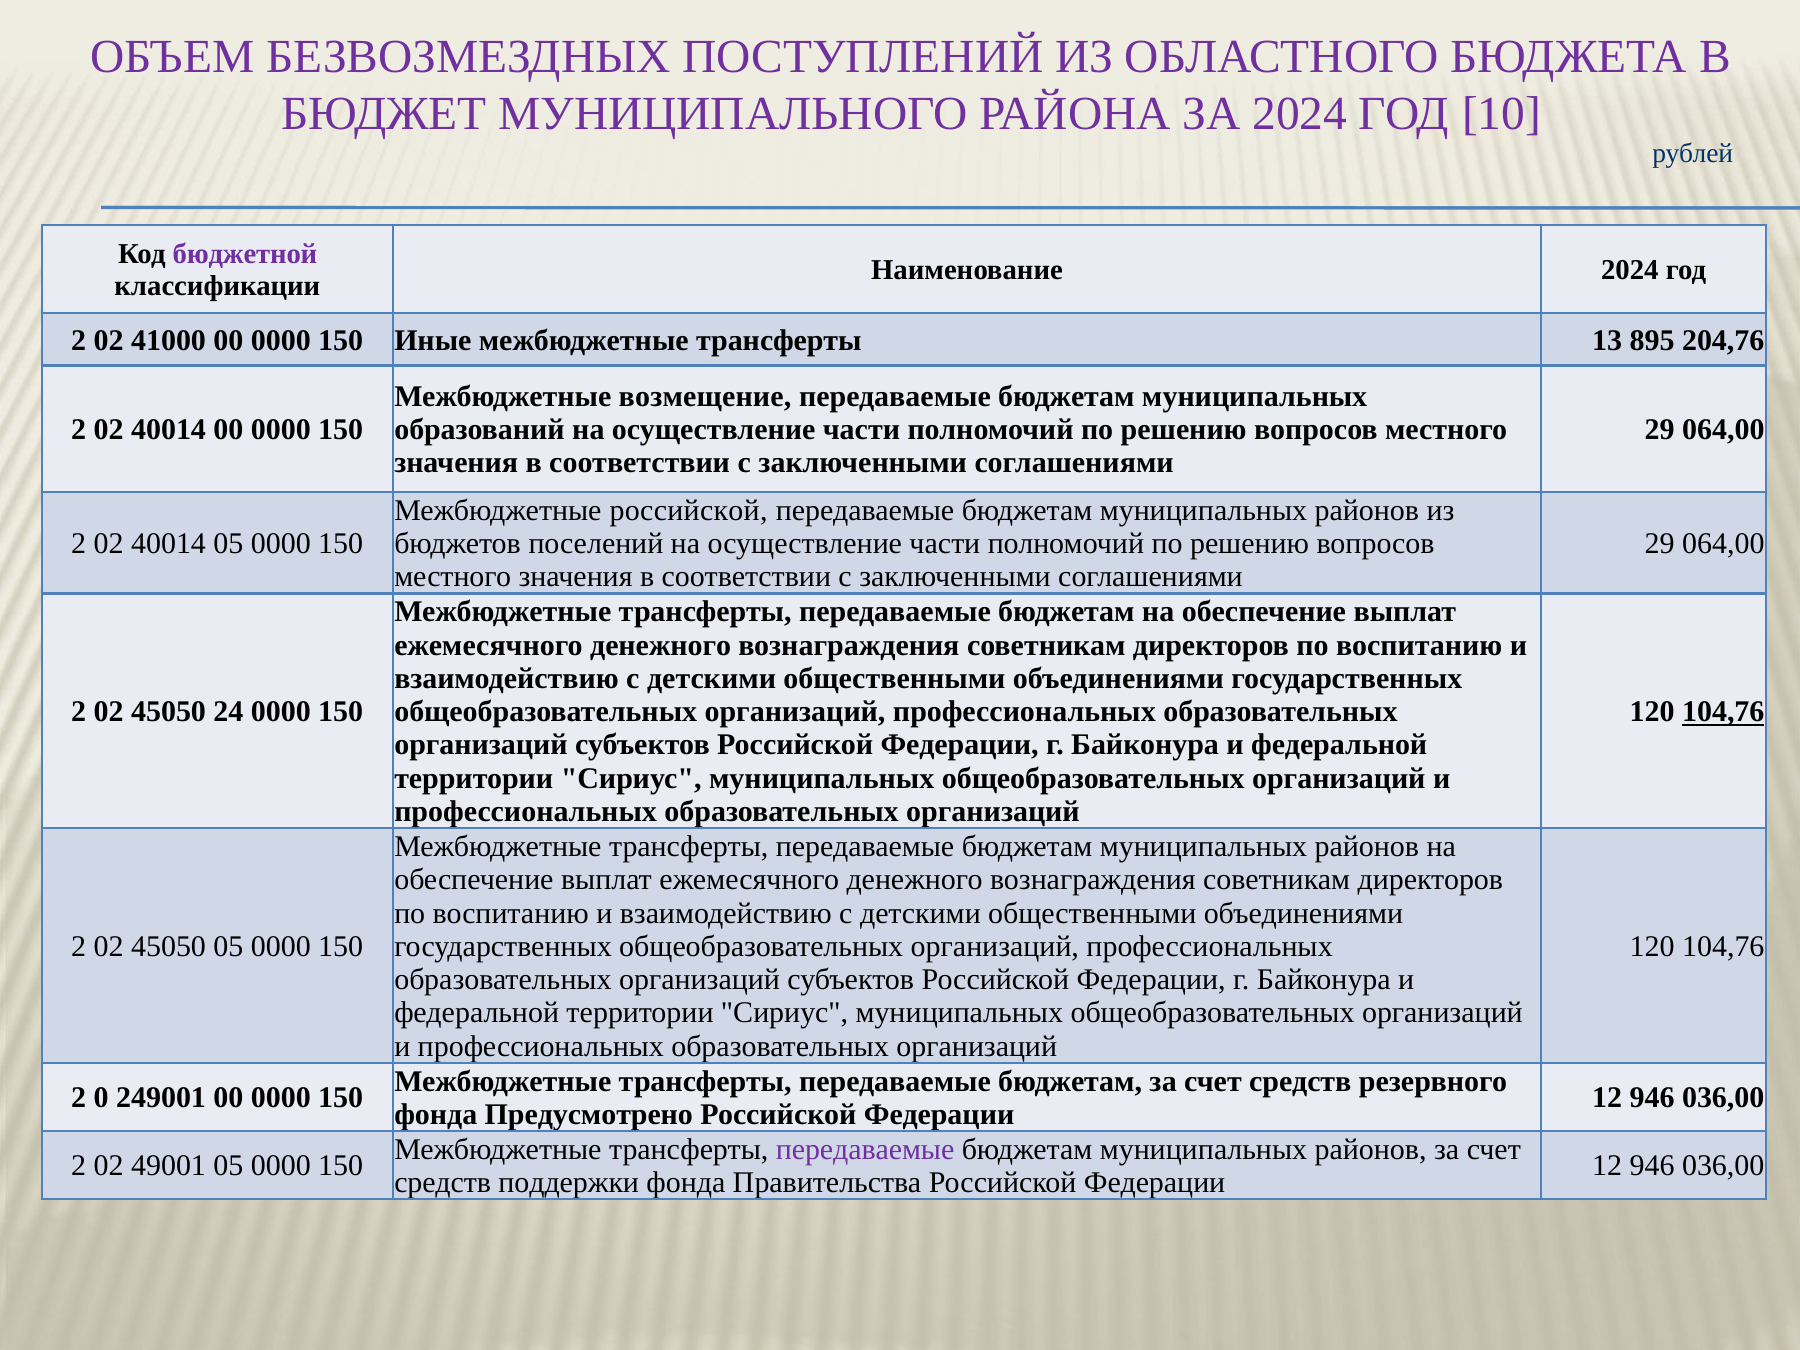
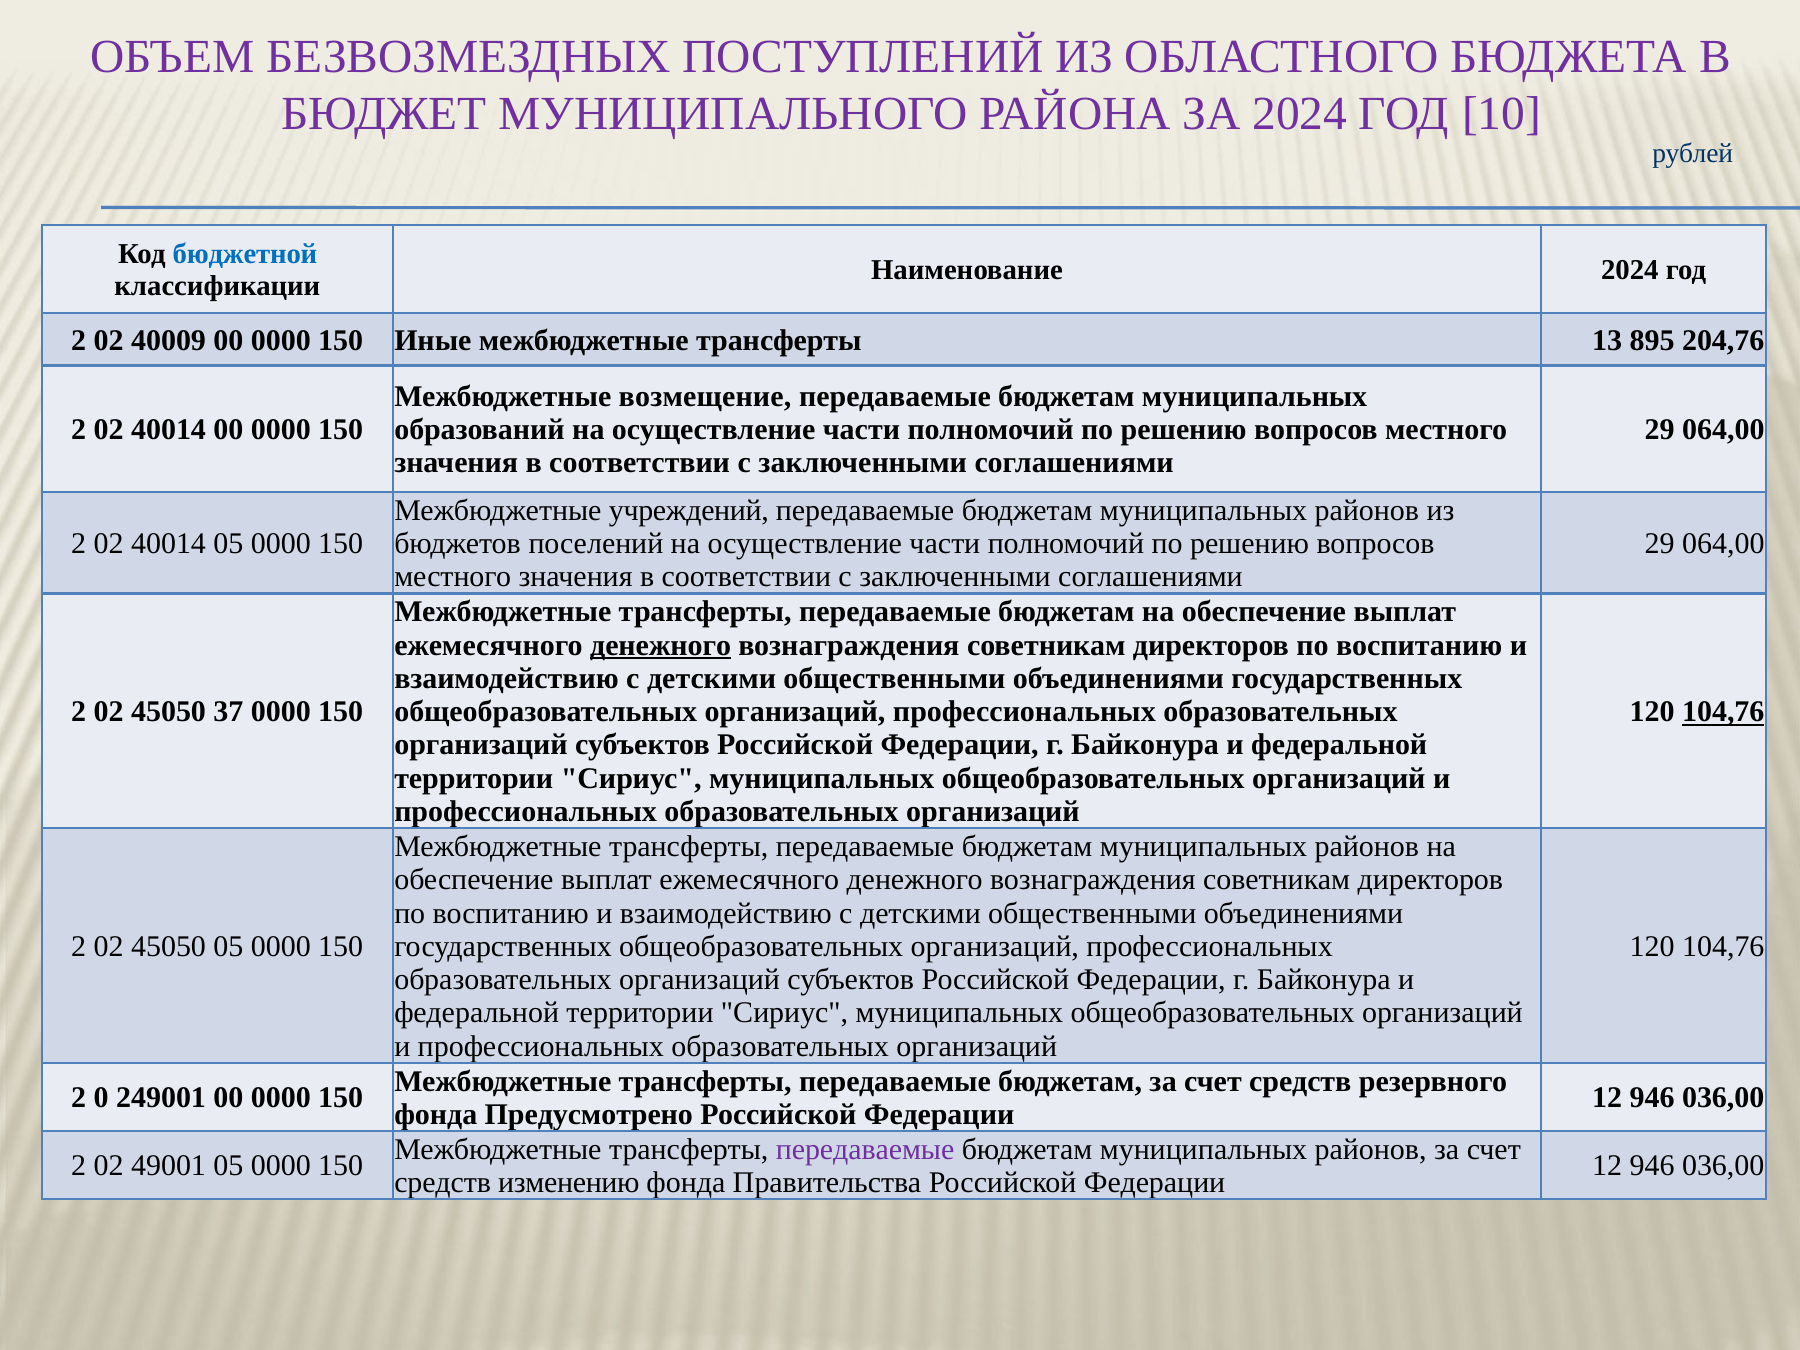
бюджетной colour: purple -> blue (245, 254)
41000: 41000 -> 40009 (169, 340)
Межбюджетные российской: российской -> учреждений (689, 510)
денежного underline: none -> present (661, 645)
24: 24 -> 37 (228, 712)
поддержки: поддержки -> изменению (569, 1183)
